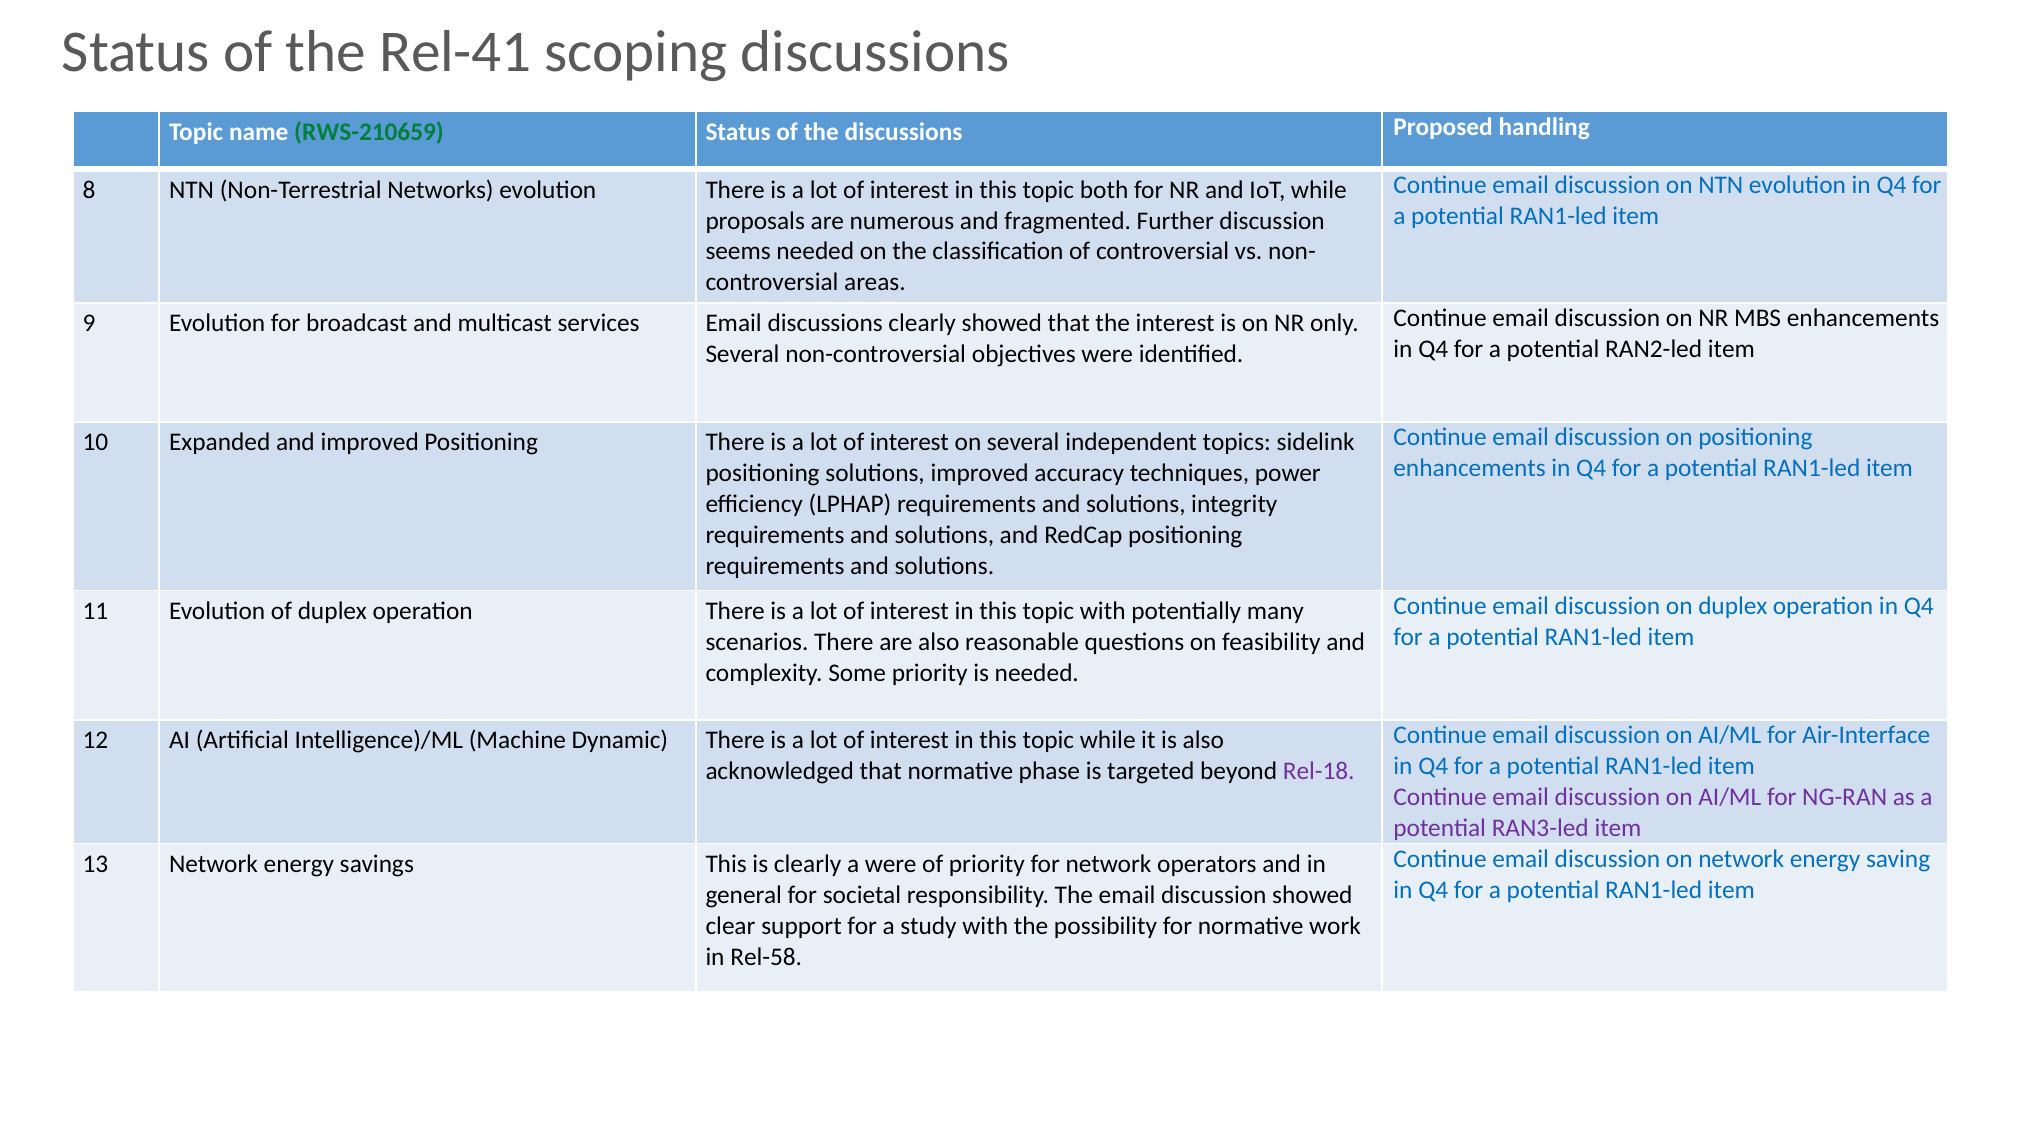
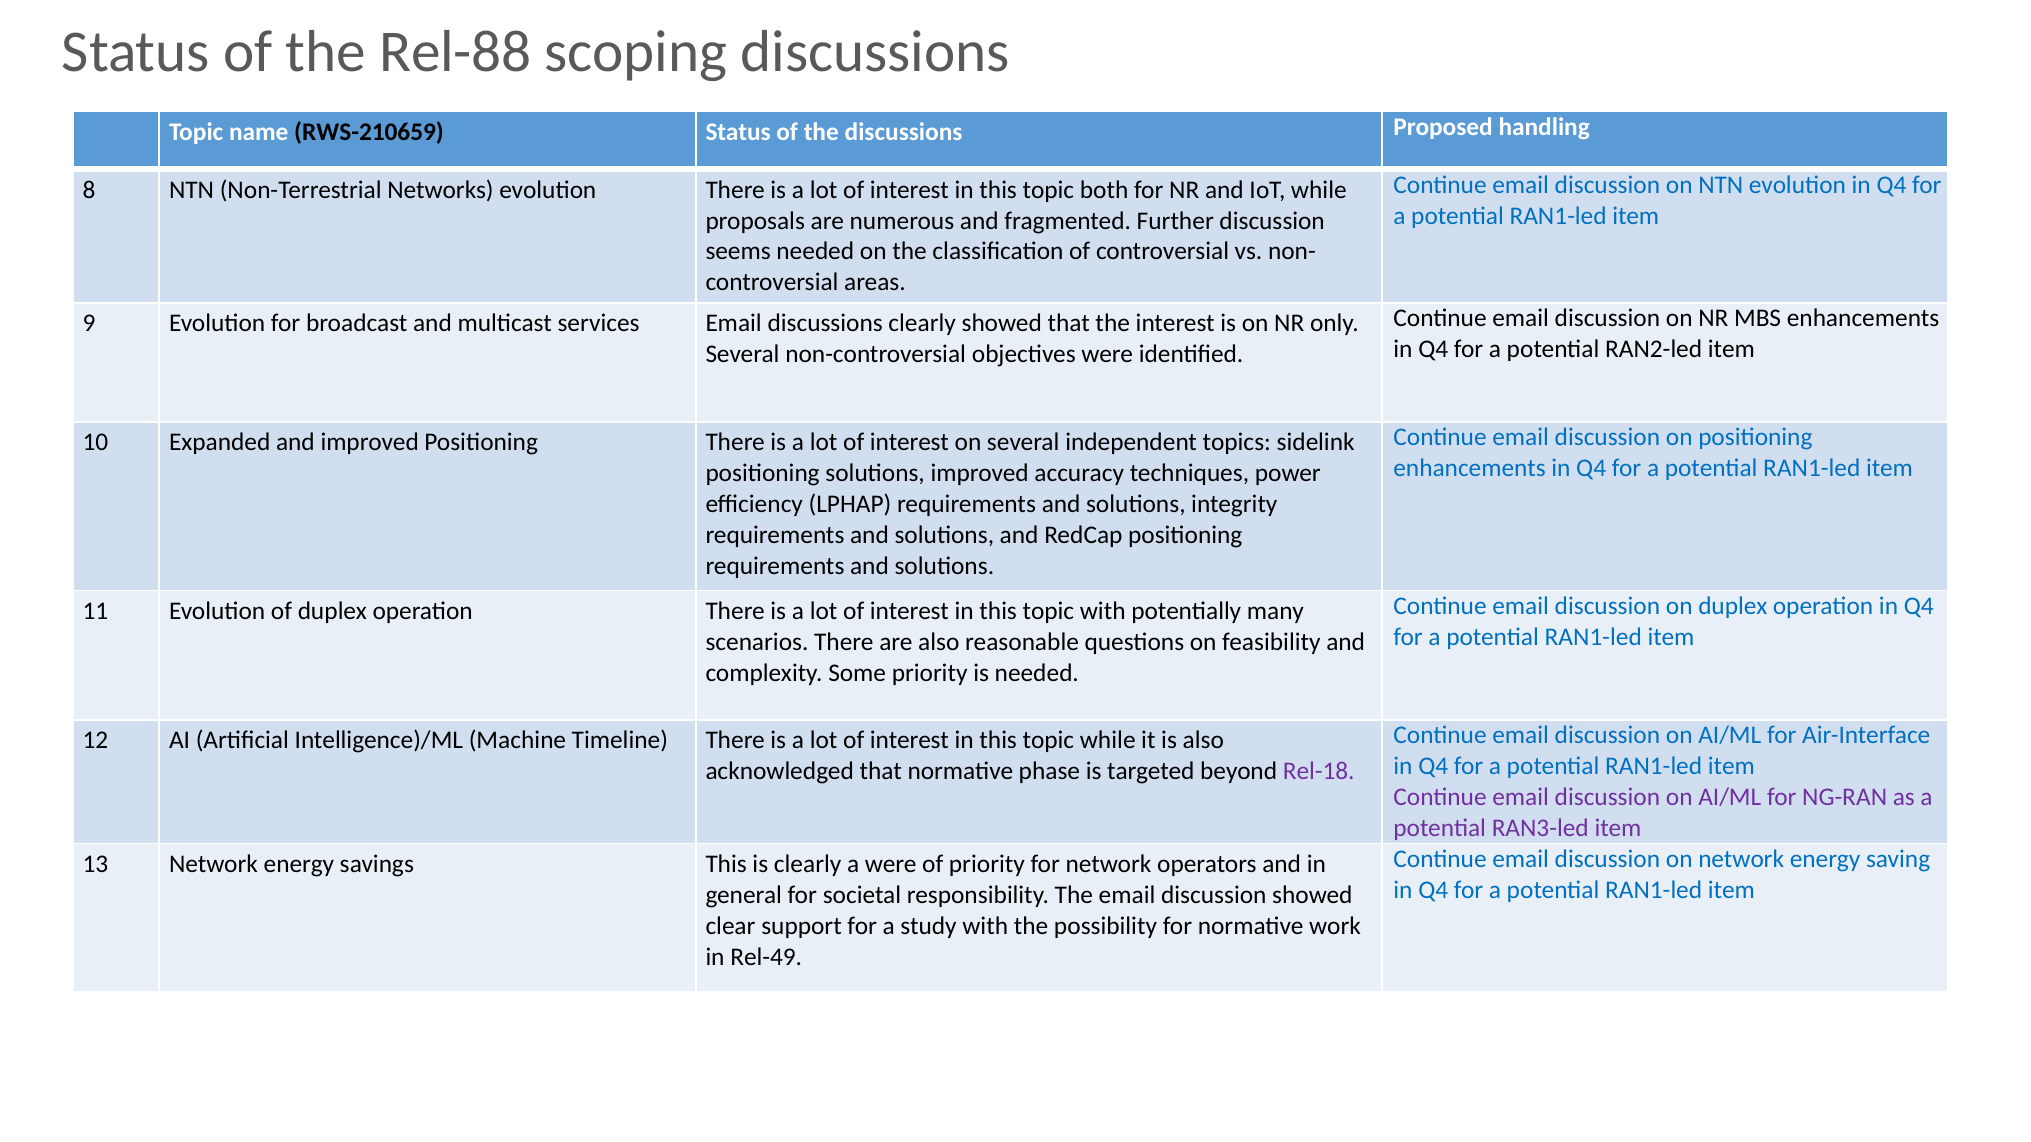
Rel-41: Rel-41 -> Rel-88 (455, 52)
RWS-210659 colour: green -> black (369, 132)
Dynamic: Dynamic -> Timeline (620, 741)
Rel-58: Rel-58 -> Rel-49 (766, 957)
